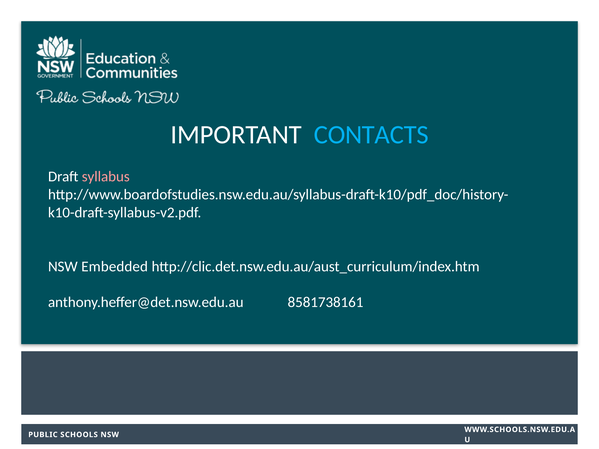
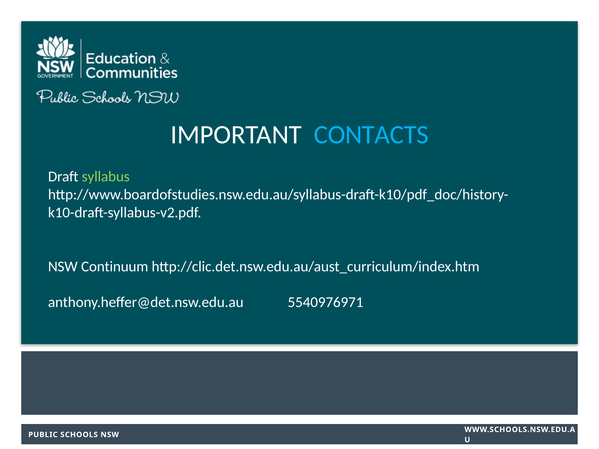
syllabus colour: pink -> light green (106, 177)
Embedded: Embedded -> Continuum (115, 267)
8581738161: 8581738161 -> 5540976971 (326, 303)
